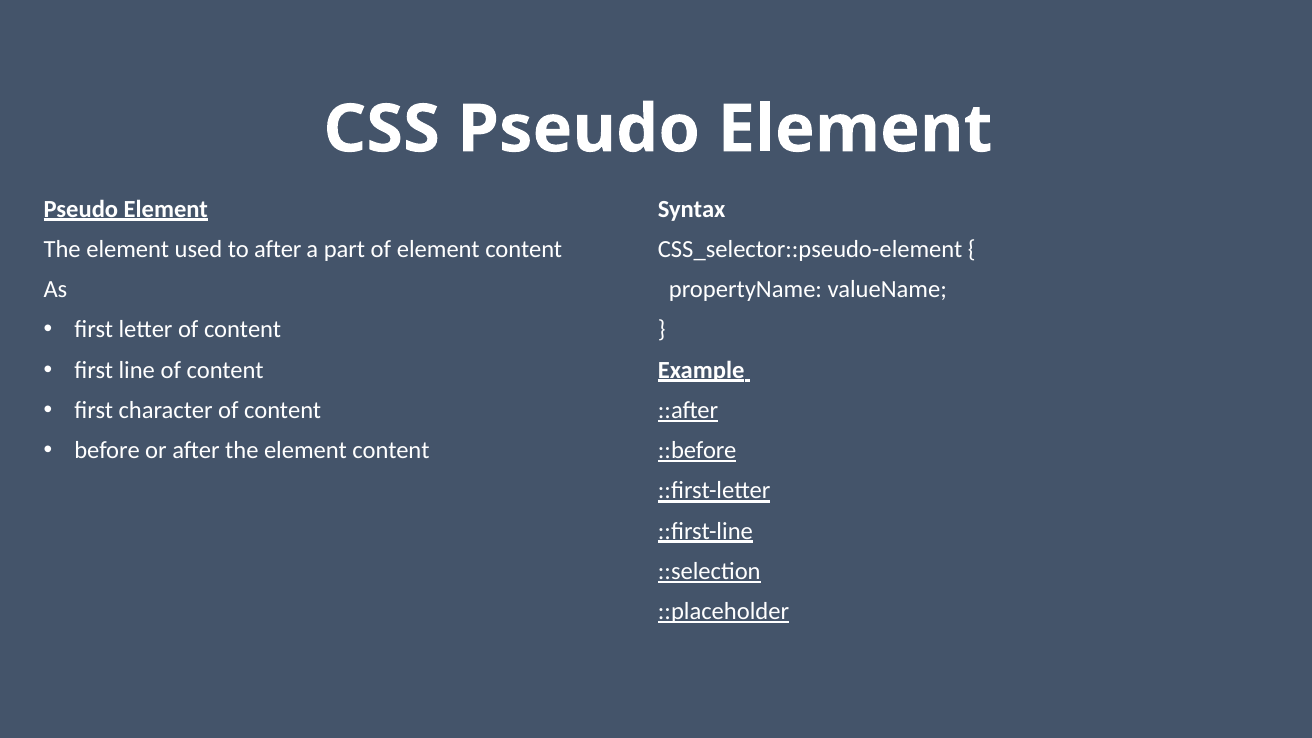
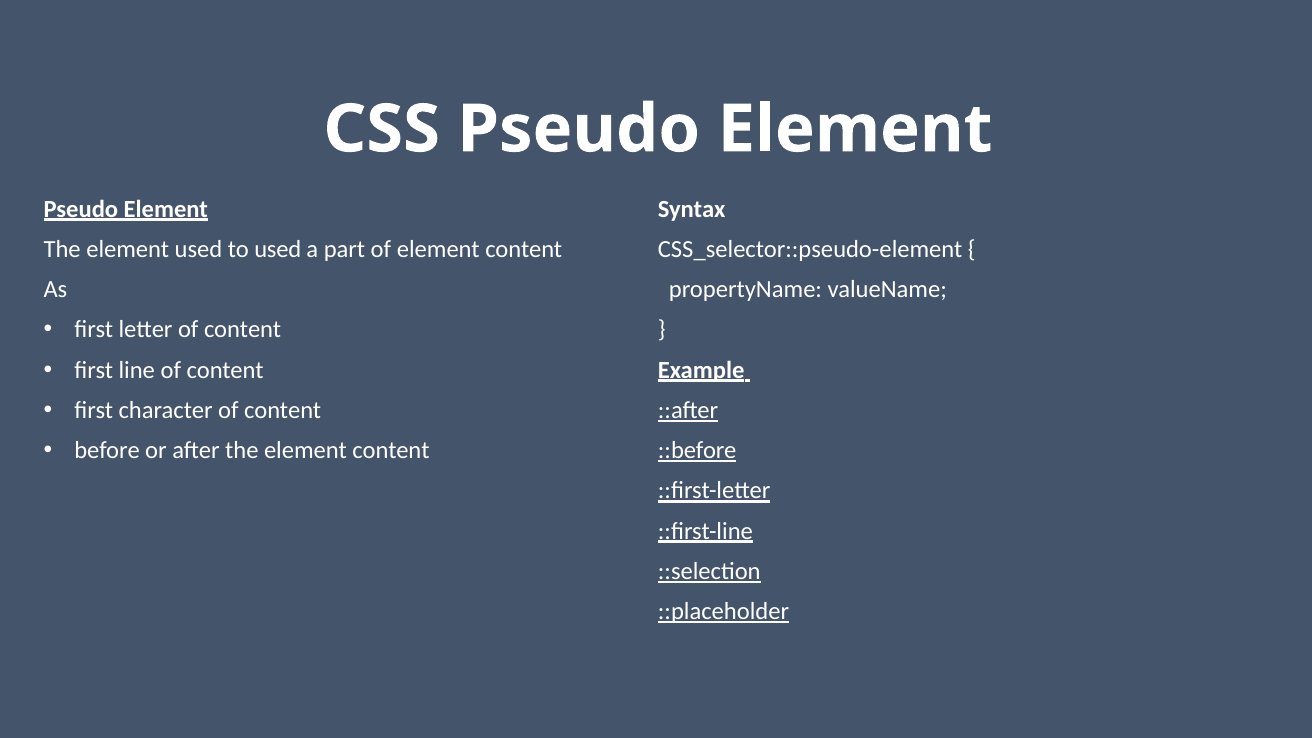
to after: after -> used (278, 249)
